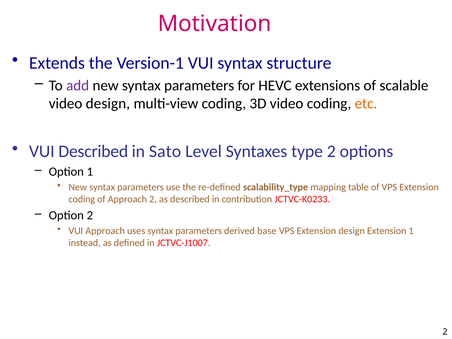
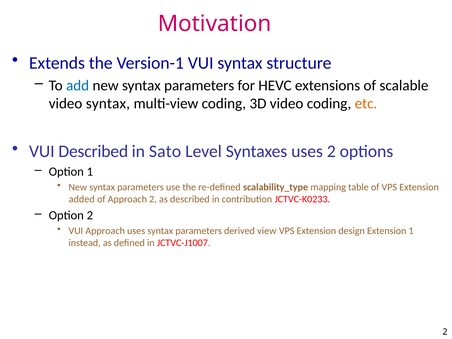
add colour: purple -> blue (78, 85)
video design: design -> syntax (108, 104)
Syntaxes type: type -> uses (307, 151)
coding: coding -> added (82, 199)
base: base -> view (267, 231)
